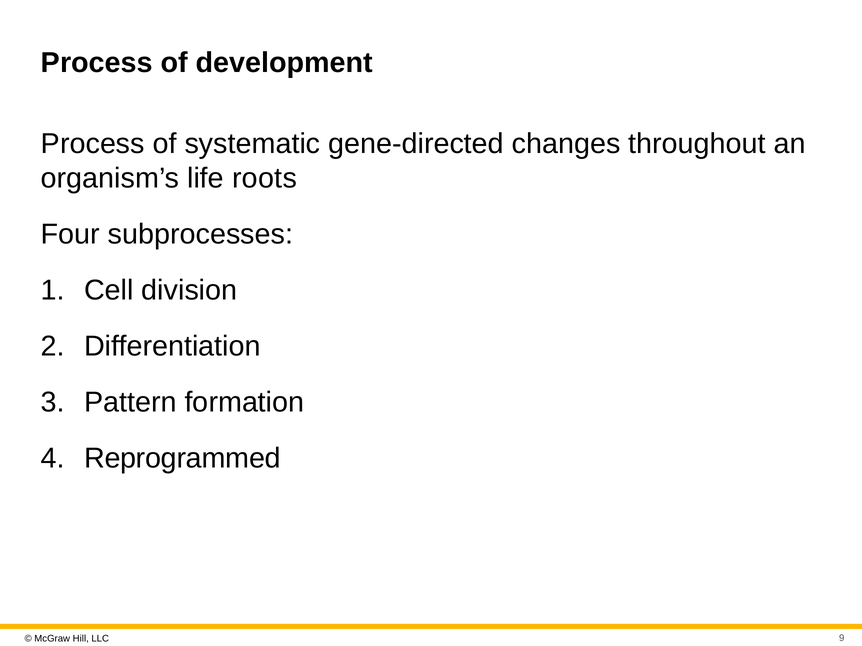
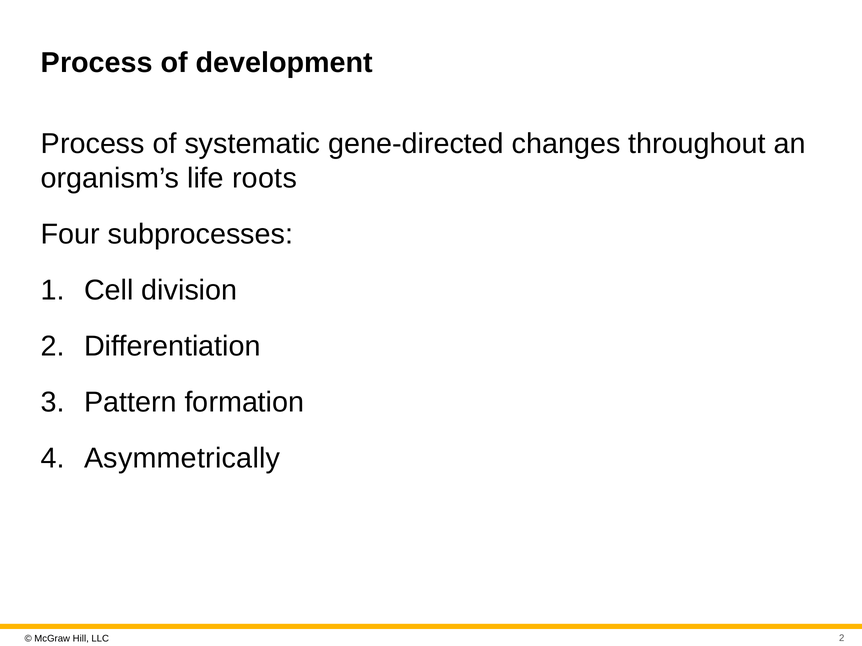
Reprogrammed: Reprogrammed -> Asymmetrically (182, 459)
9: 9 -> 2 (842, 638)
